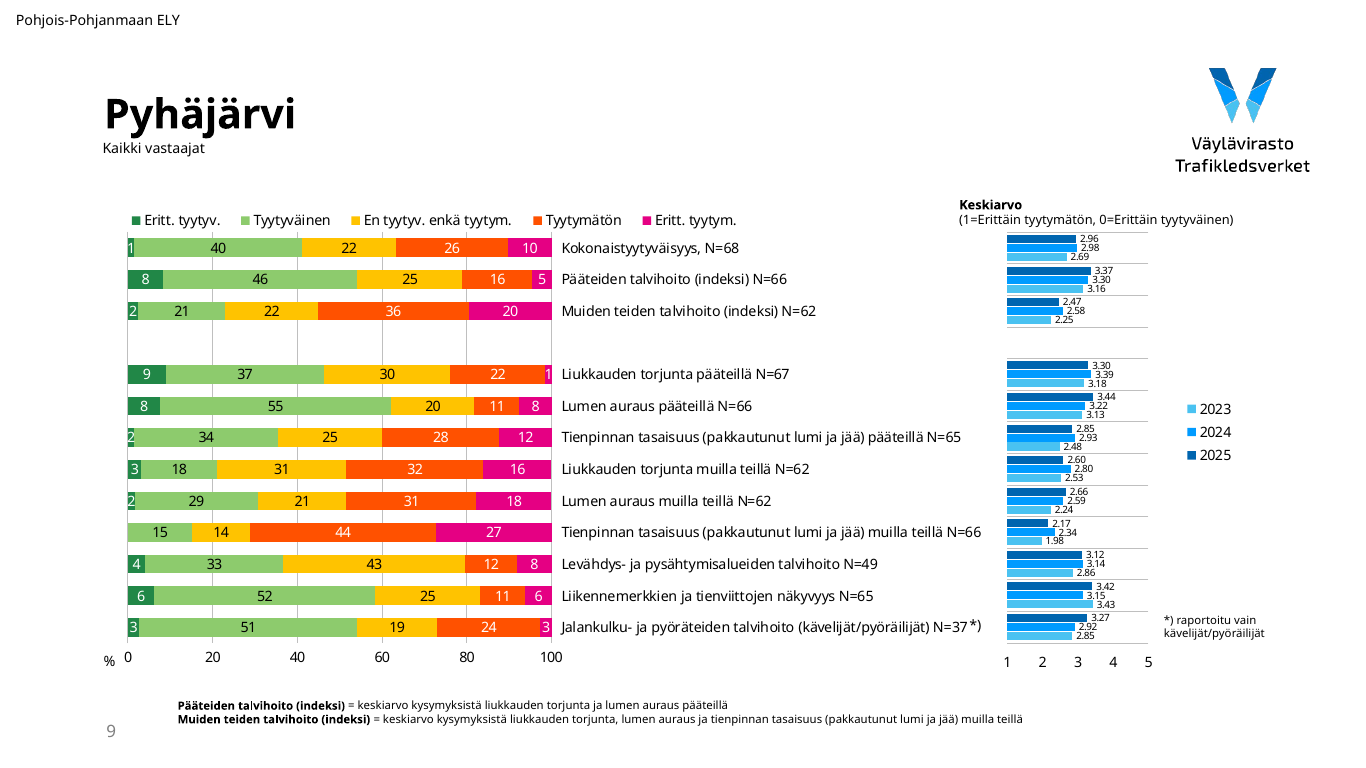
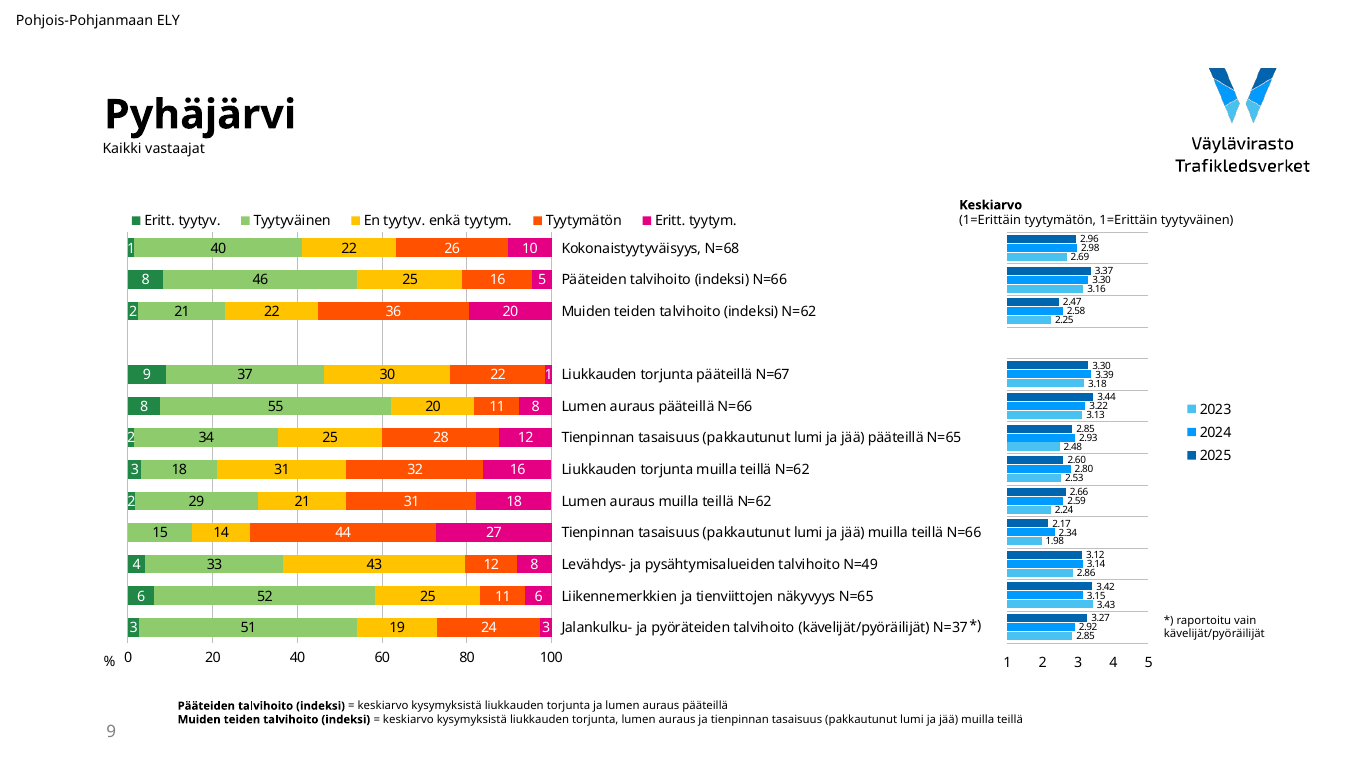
tyytymätön 0=Erittäin: 0=Erittäin -> 1=Erittäin (1128, 221)
